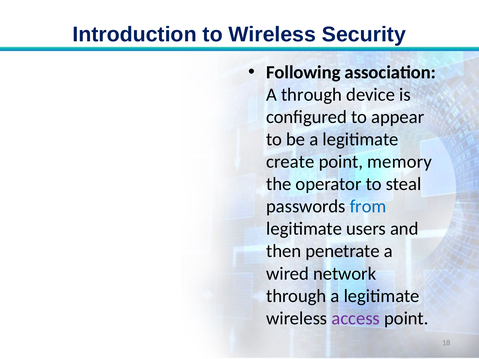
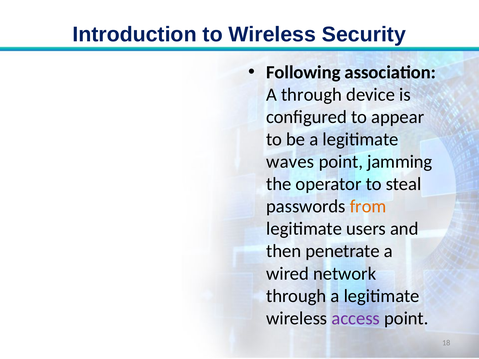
create: create -> waves (290, 162)
memory: memory -> jamming (400, 162)
from colour: blue -> orange (368, 207)
